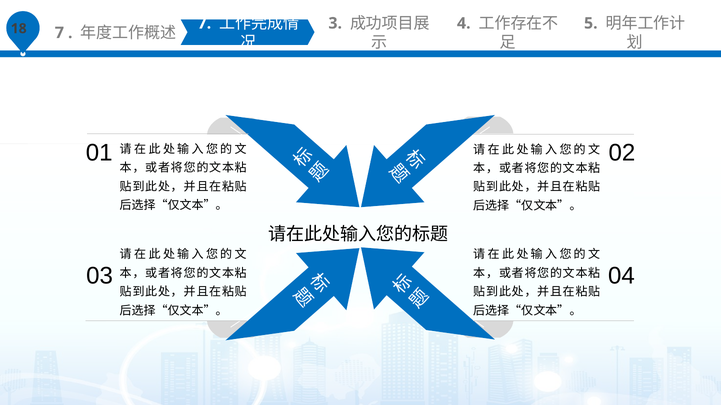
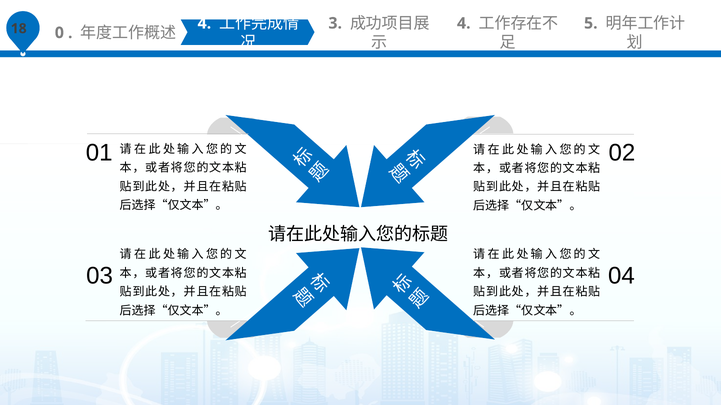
7: 7 -> 0 (59, 33)
7: 7 -> 4 (204, 23)
